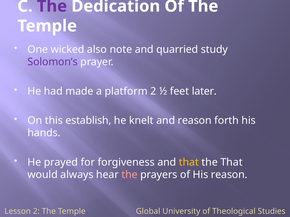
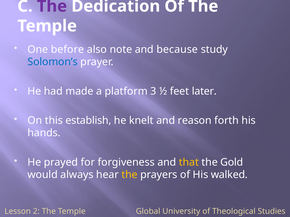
wicked: wicked -> before (67, 50)
quarried: quarried -> because (177, 50)
Solomon’s colour: purple -> blue (53, 62)
platform 2: 2 -> 3 (153, 91)
the That: That -> Gold (232, 163)
the colour: pink -> yellow (130, 175)
His reason: reason -> walked (229, 175)
